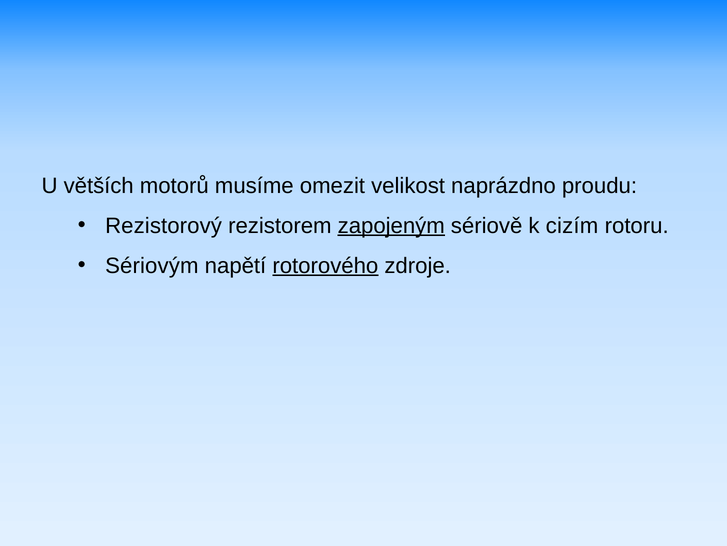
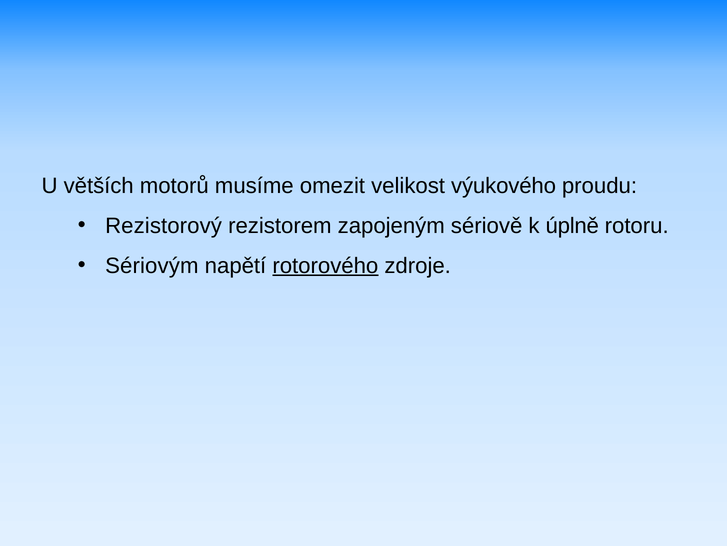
naprázdno: naprázdno -> výukového (504, 185)
zapojeným underline: present -> none (391, 225)
cizím: cizím -> úplně (572, 225)
